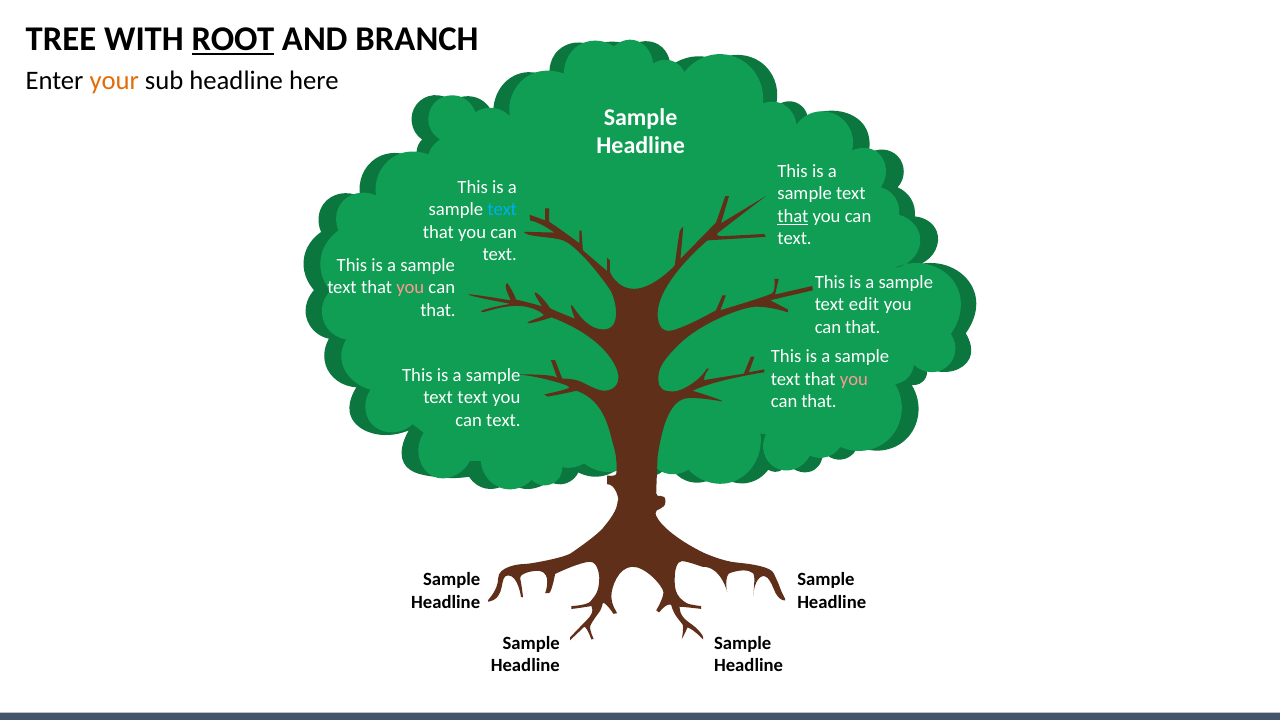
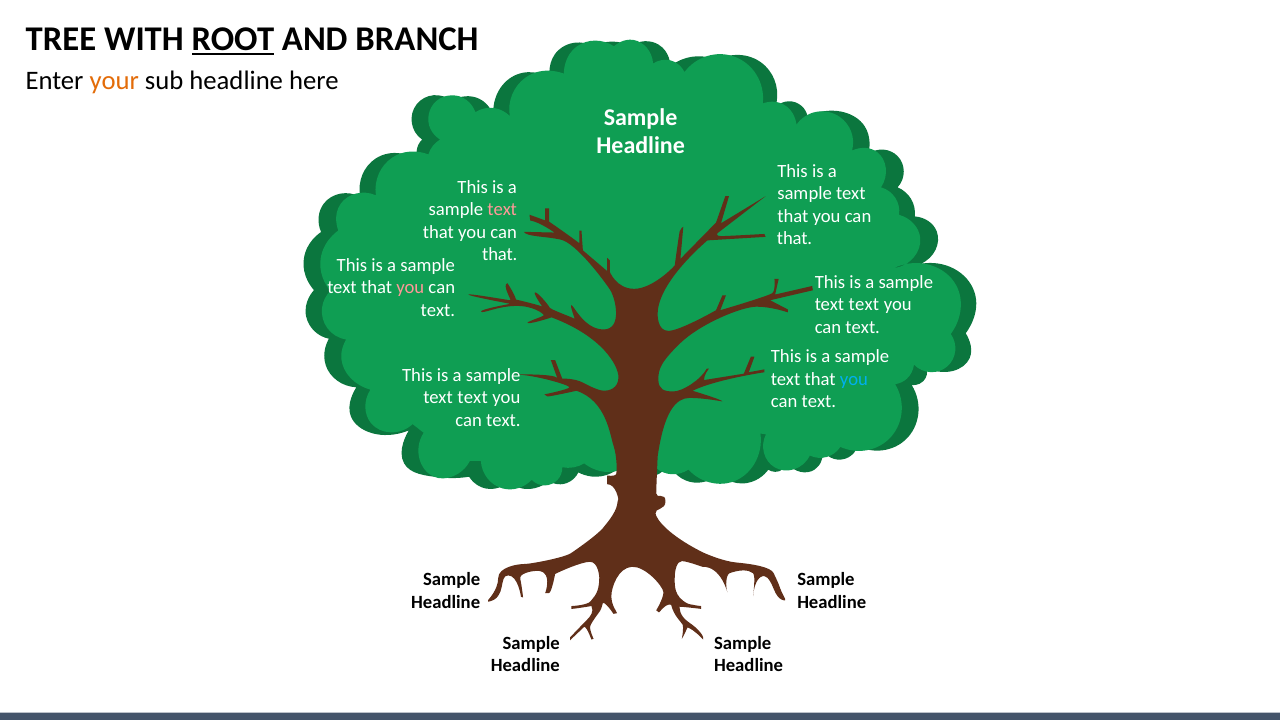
text colour: light blue -> pink (502, 210)
that underline: present -> none (793, 216)
text: text -> that (795, 239)
text: text -> that (500, 255)
edit: edit -> text (864, 305)
that: that -> text (438, 310)
that: that -> text (863, 327)
you colour: pink -> light blue (854, 379)
that: that -> text (819, 401)
